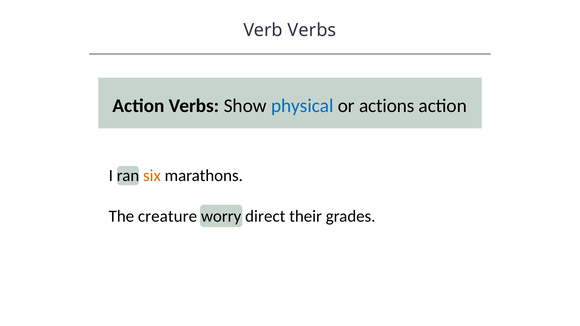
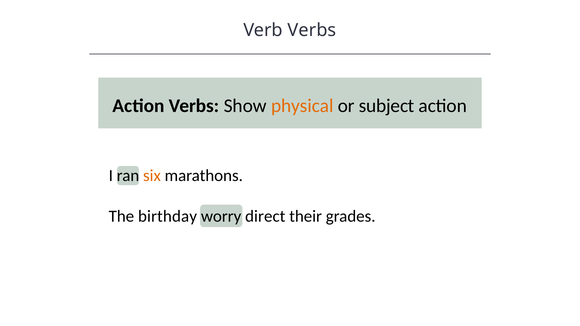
physical colour: blue -> orange (302, 106)
actions: actions -> subject (387, 106)
creature: creature -> birthday (168, 216)
